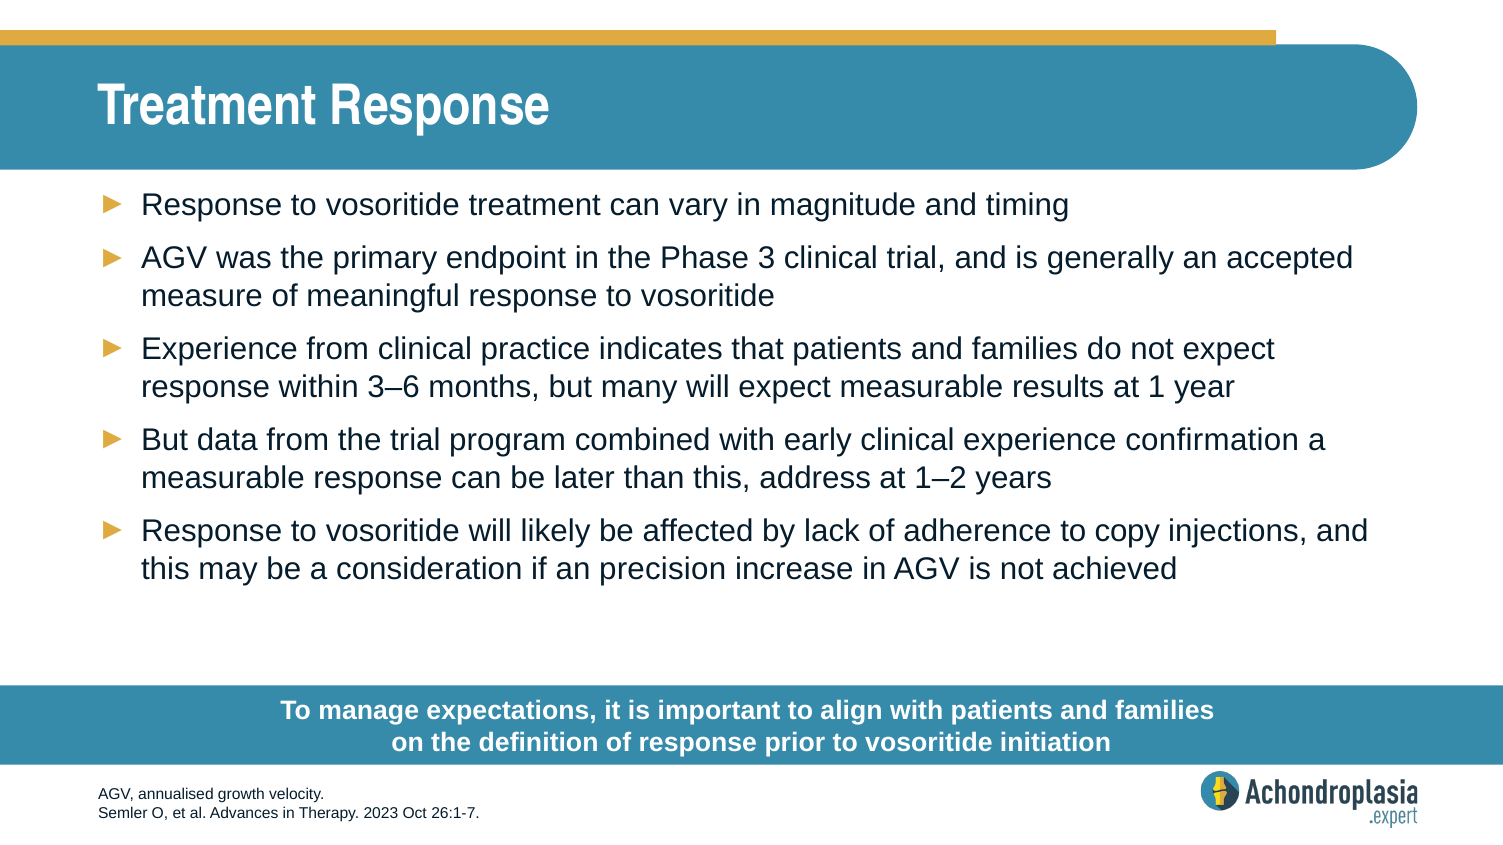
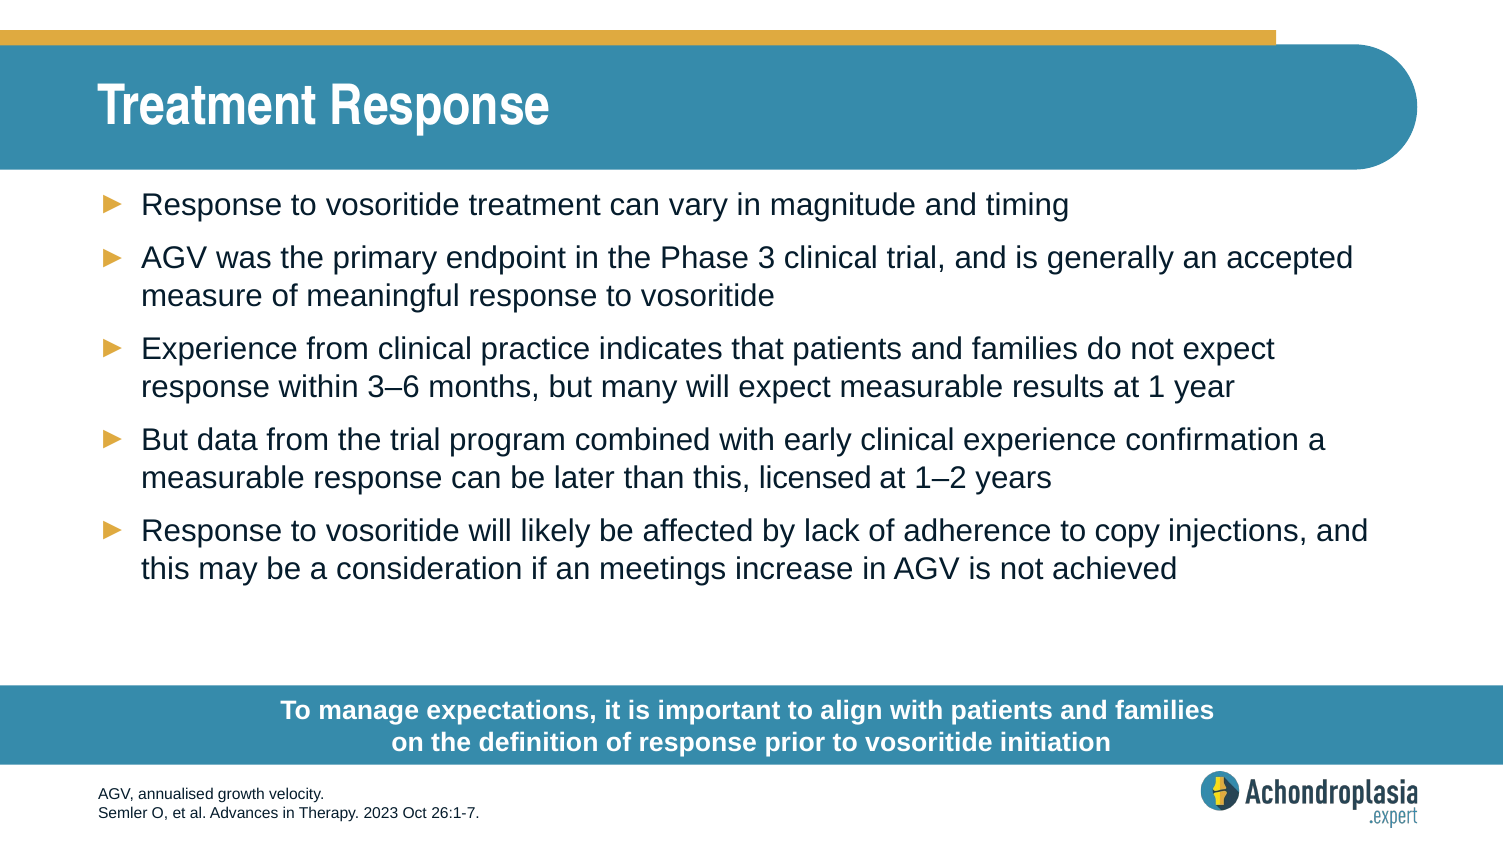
address: address -> licensed (815, 478)
precision: precision -> meetings (663, 569)
